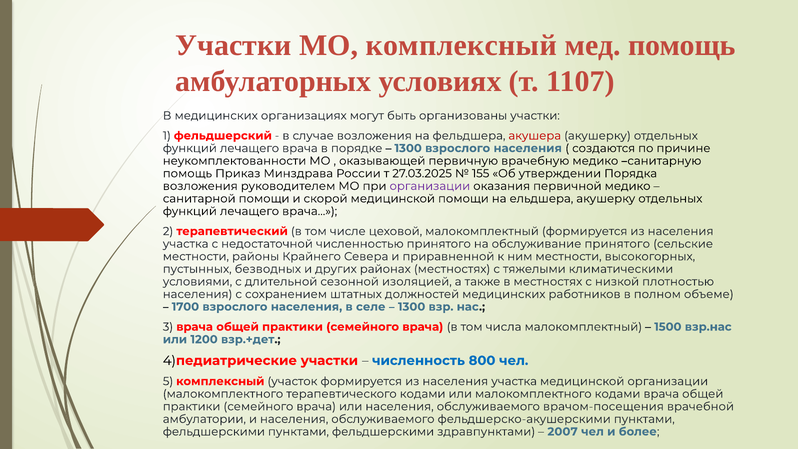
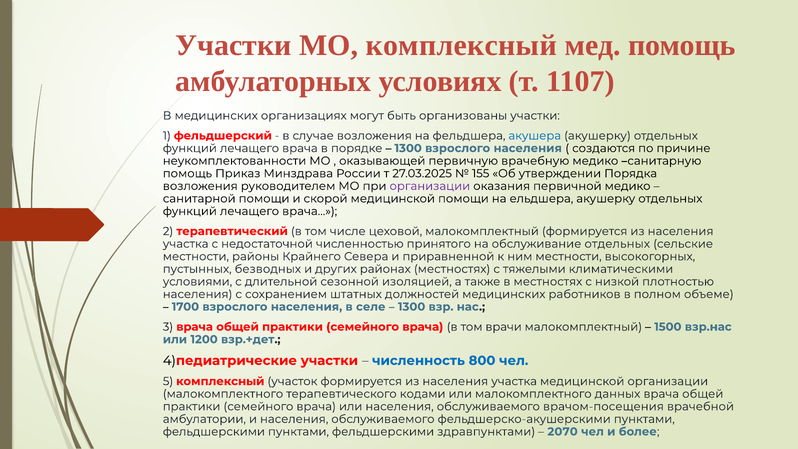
акушера colour: red -> blue (535, 136)
обслуживание принятого: принятого -> отдельных (617, 244)
числа: числа -> врачи (504, 327)
малокомплектного кодами: кодами -> данных (618, 394)
2007: 2007 -> 2070 (563, 432)
